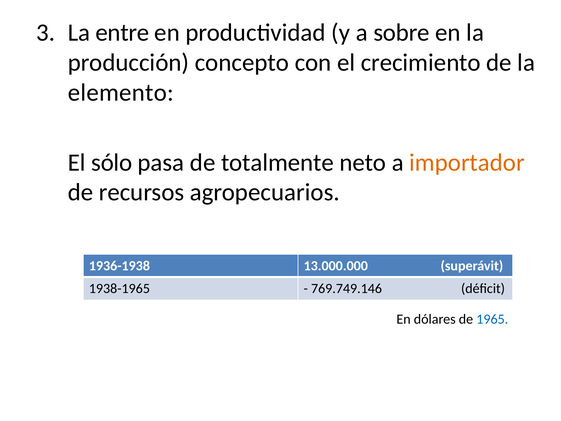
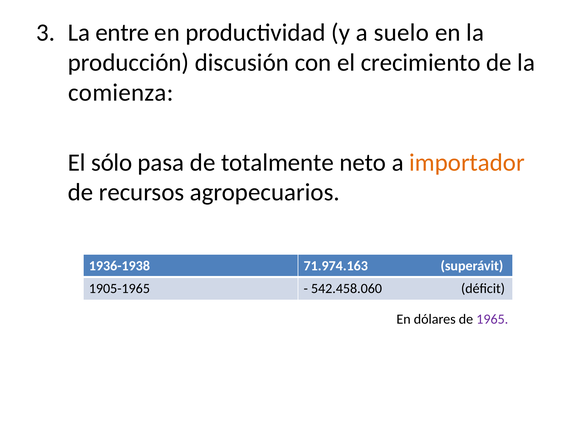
sobre: sobre -> suelo (401, 33)
concepto: concepto -> discusión (242, 63)
elemento: elemento -> comienza (121, 93)
13.000.000: 13.000.000 -> 71.974.163 (336, 266)
1938-1965: 1938-1965 -> 1905-1965 (119, 288)
769.749.146: 769.749.146 -> 542.458.060 (346, 288)
1965 colour: blue -> purple (492, 319)
